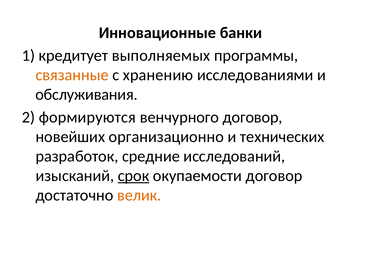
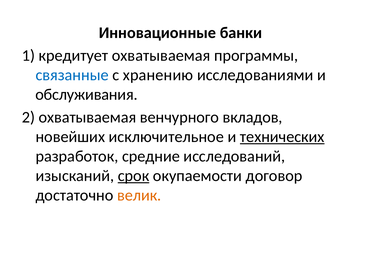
кредитует выполняемых: выполняемых -> охватываемая (161, 55)
связанные colour: orange -> blue (72, 75)
2 формируются: формируются -> охватываемая (87, 117)
венчурного договор: договор -> вкладов (253, 117)
организационно: организационно -> исключительное (166, 137)
технических underline: none -> present (282, 137)
